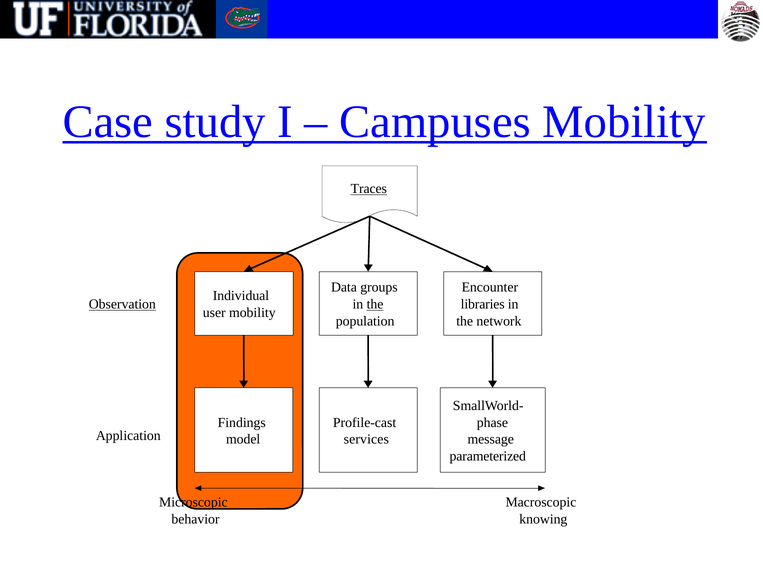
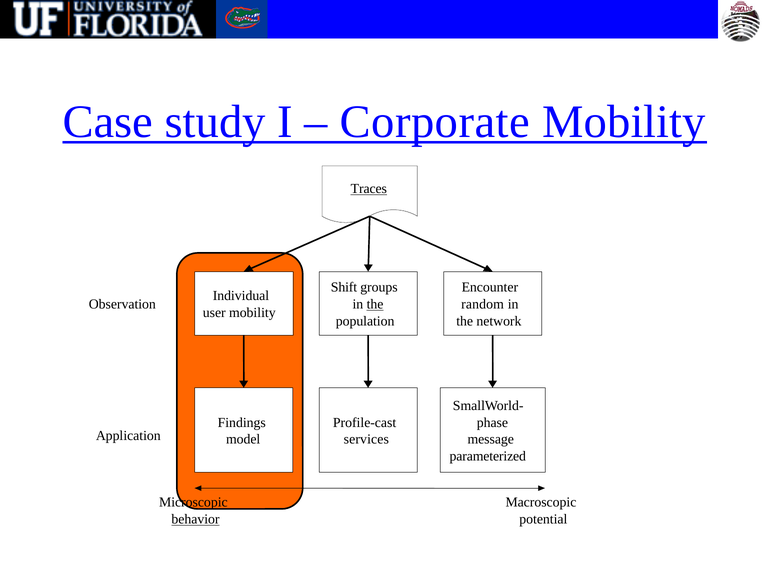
Campuses: Campuses -> Corporate (435, 122)
Data: Data -> Shift (344, 287)
Observation underline: present -> none (122, 304)
libraries: libraries -> random (483, 304)
behavior underline: none -> present (196, 519)
knowing: knowing -> potential (543, 519)
